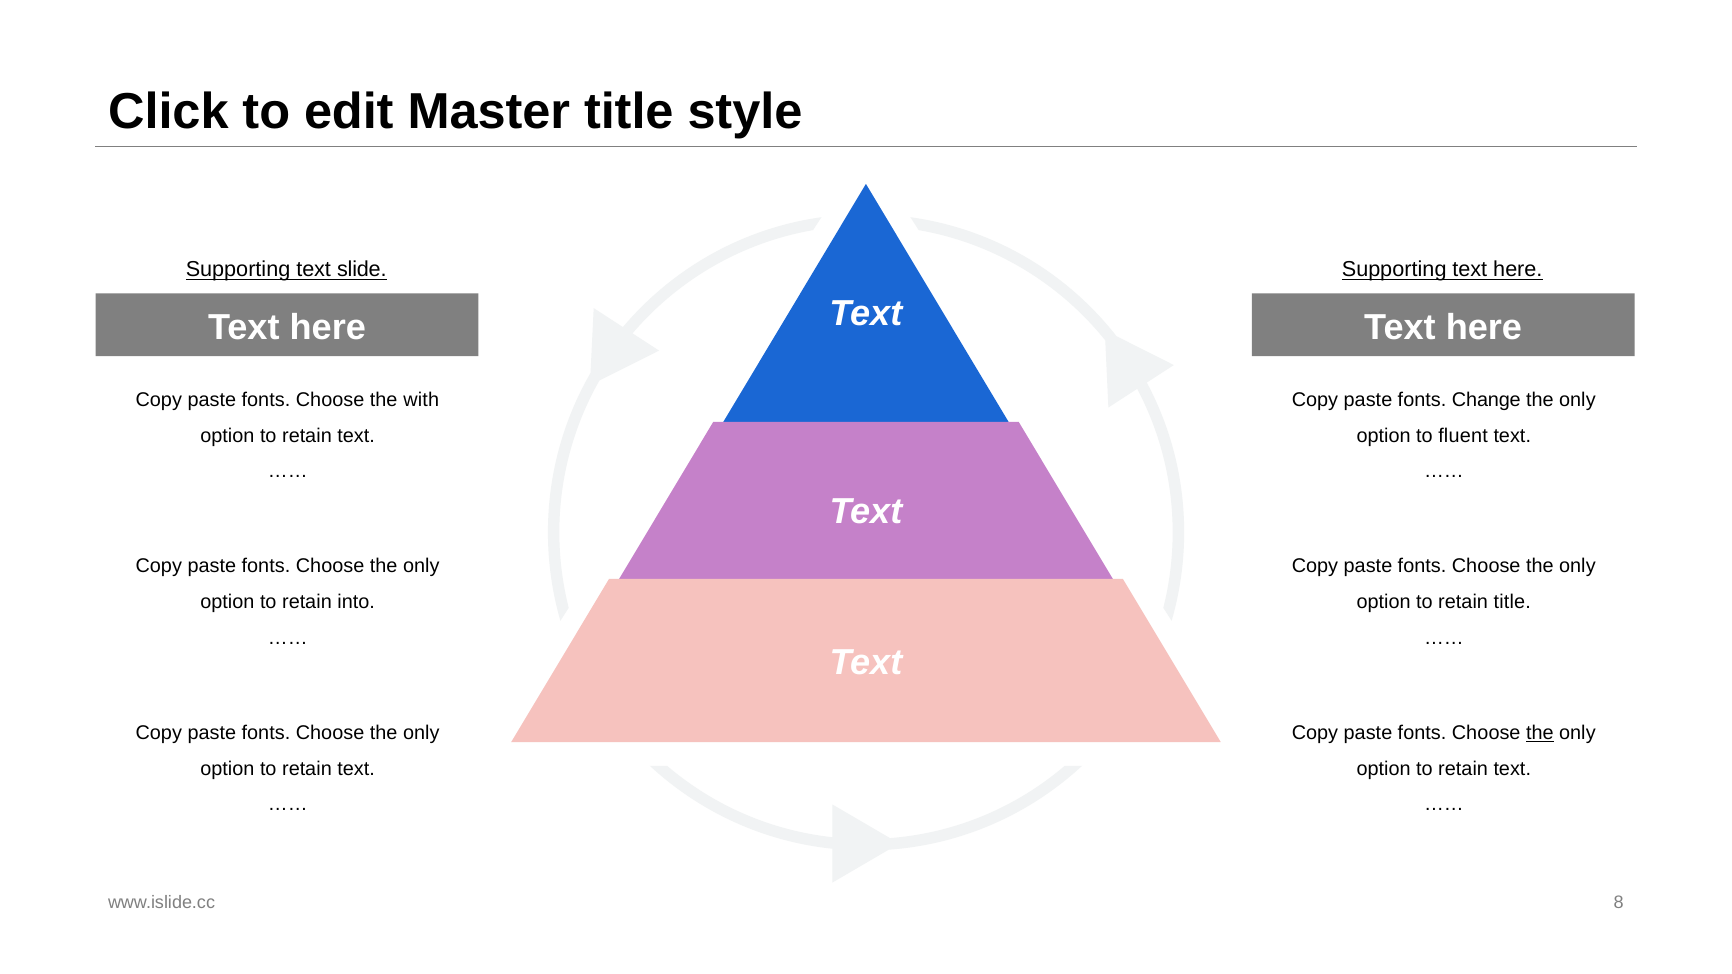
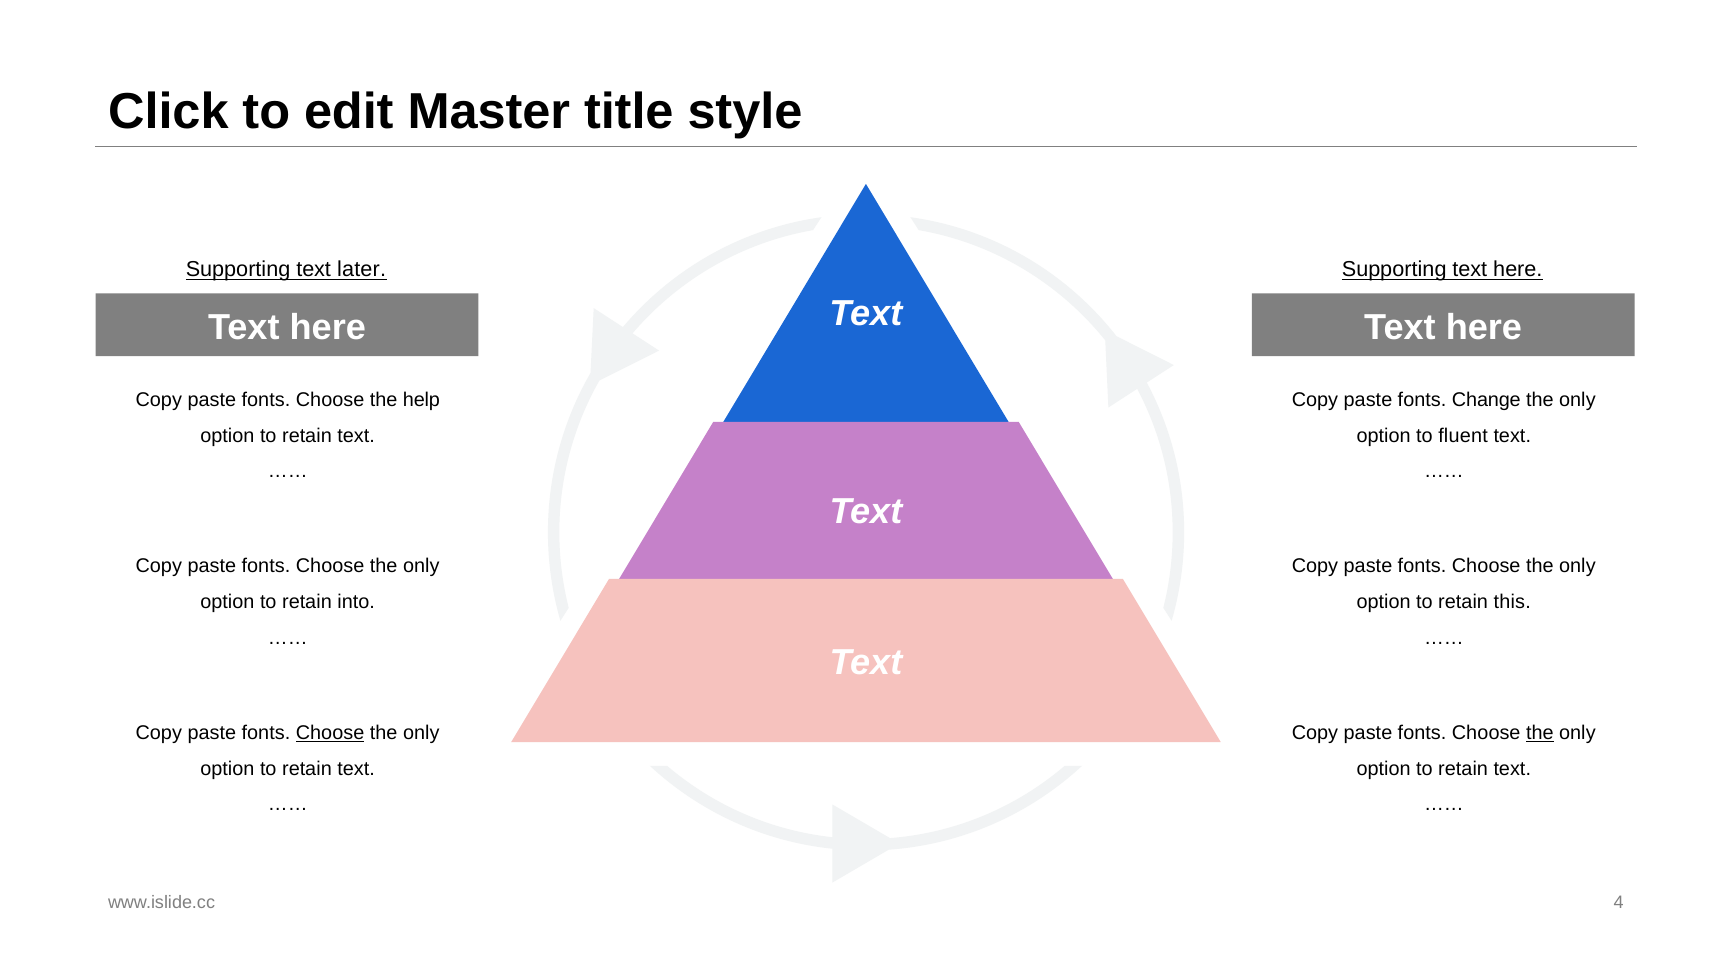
slide: slide -> later (362, 270)
with: with -> help (421, 400)
retain title: title -> this (1512, 602)
Choose underline: none -> present (330, 733)
8: 8 -> 4 (1619, 902)
